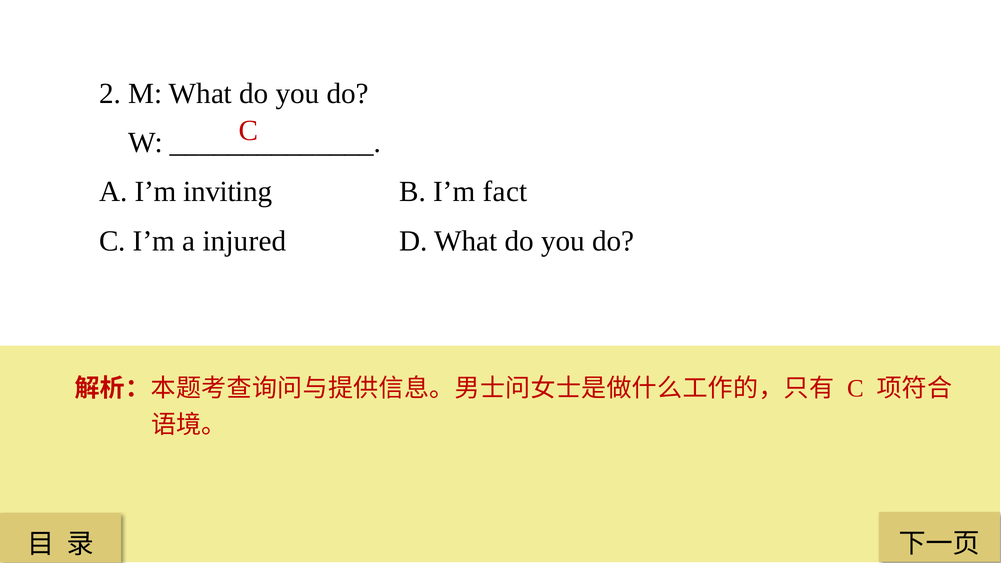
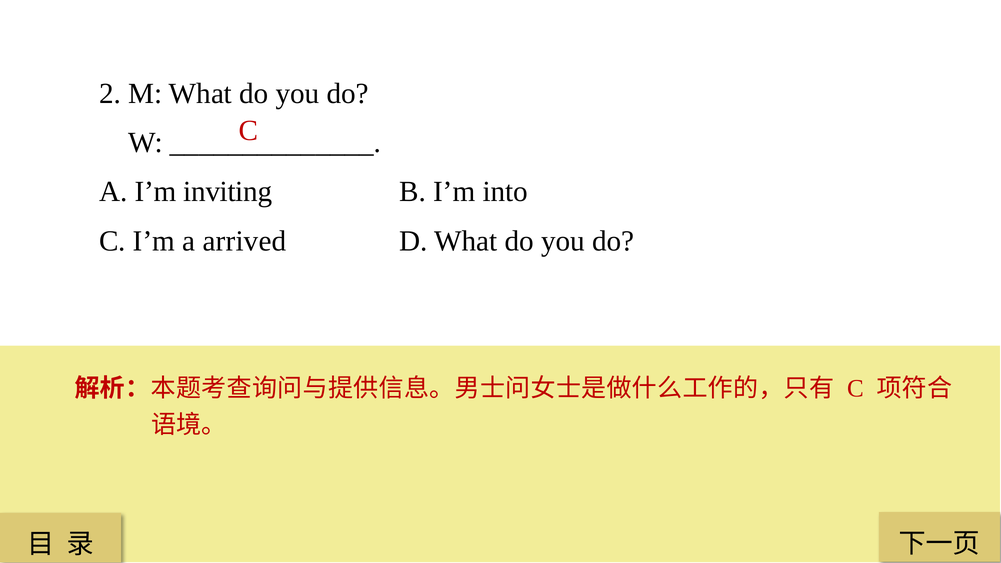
fact: fact -> into (505, 192)
injured: injured -> arrived (244, 241)
